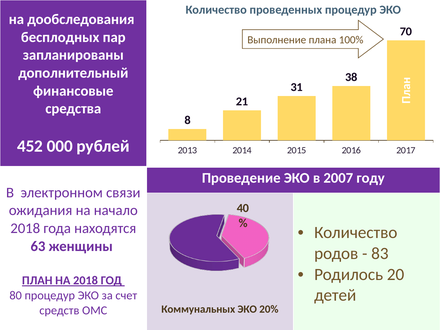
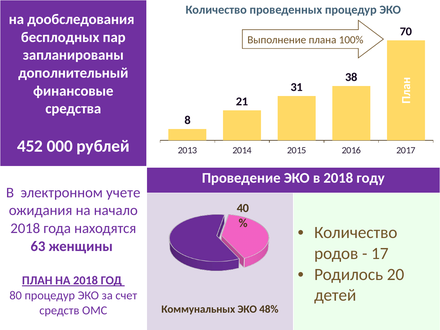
в 2007: 2007 -> 2018 (338, 178)
связи: связи -> учете (123, 193)
83: 83 -> 17 (380, 253)
20%: 20% -> 48% (269, 309)
